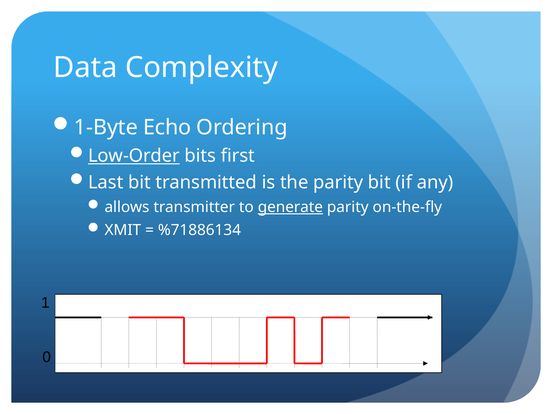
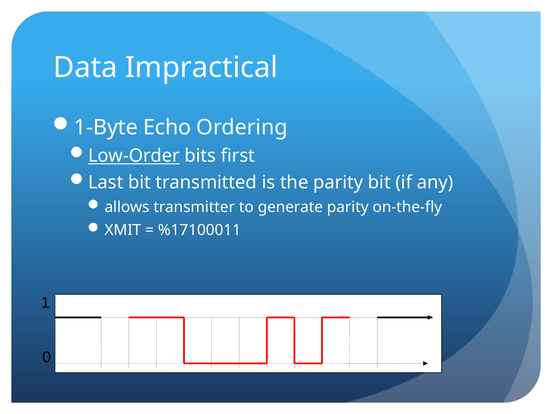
Complexity: Complexity -> Impractical (202, 68)
generate underline: present -> none (290, 207)
%71886134: %71886134 -> %17100011 (199, 230)
